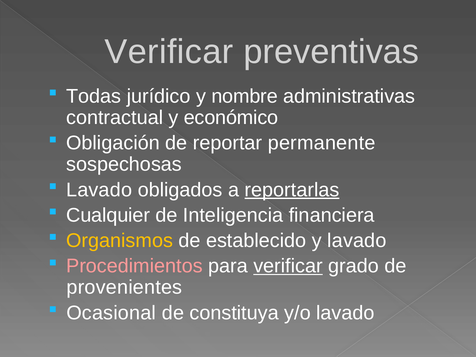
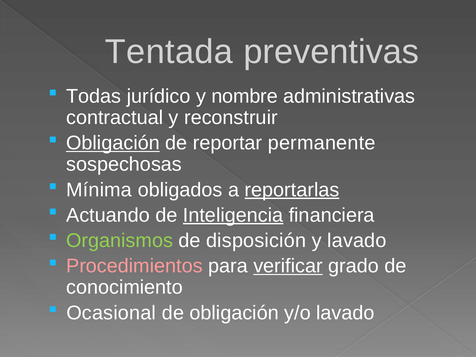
Verificar: Verificar -> Tentada (169, 52)
económico: económico -> reconstruir (231, 118)
Obligación underline: none -> present (113, 143)
Lavado: Lavado -> Mínima (99, 190)
Cualquier: Cualquier -> Actuando (108, 215)
Inteligencia underline: none -> present (233, 215)
Organismos colour: yellow -> light green (120, 241)
establecido: establecido -> disposición (256, 241)
provenientes: provenientes -> conocimiento (124, 287)
de constituya: constituya -> obligación (234, 313)
